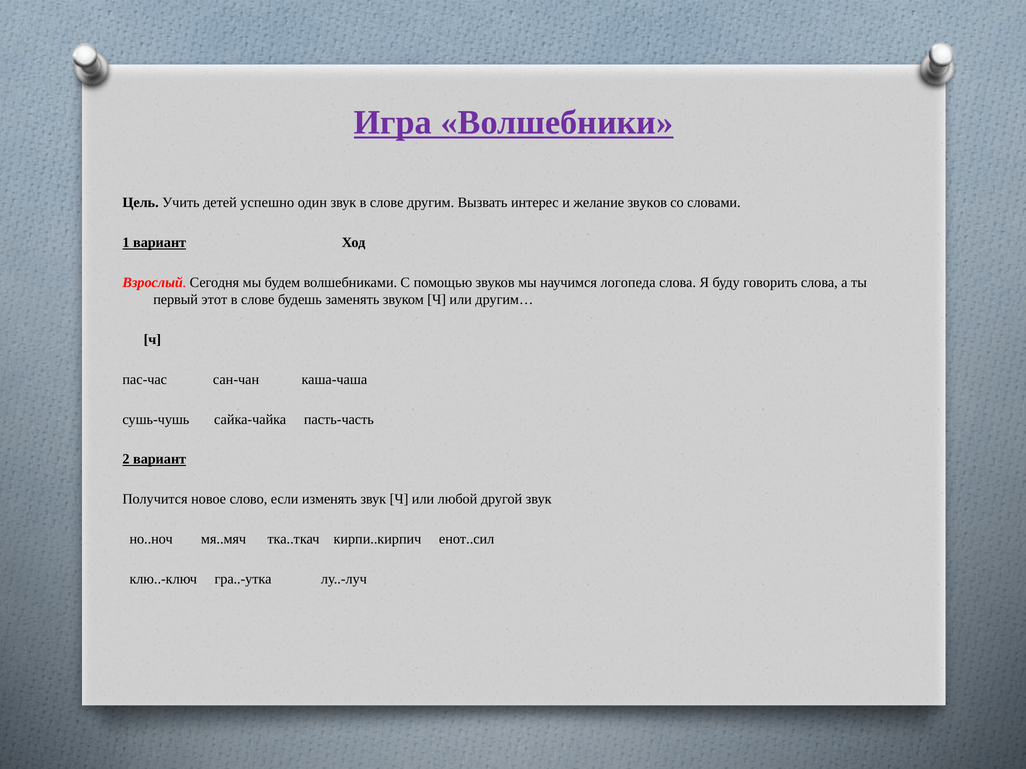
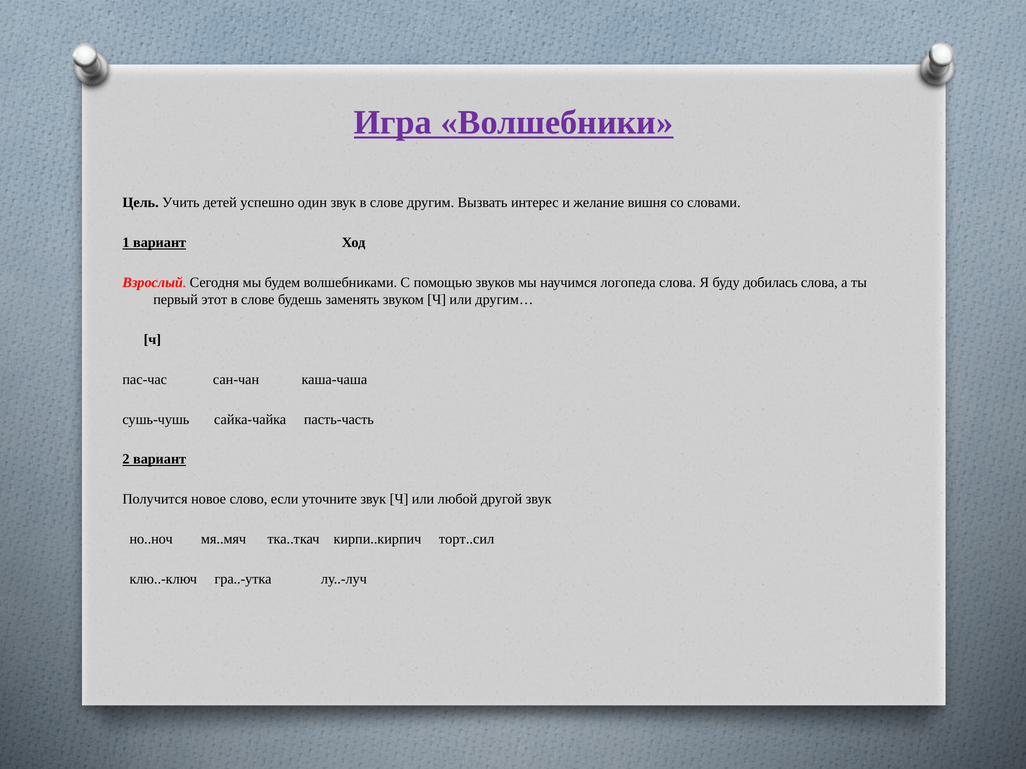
желание звуков: звуков -> вишня (647, 203)
говорить: говорить -> добилась (770, 283)
изменять: изменять -> уточните (329, 499)
енот..сил: енот..сил -> торт..сил (467, 539)
